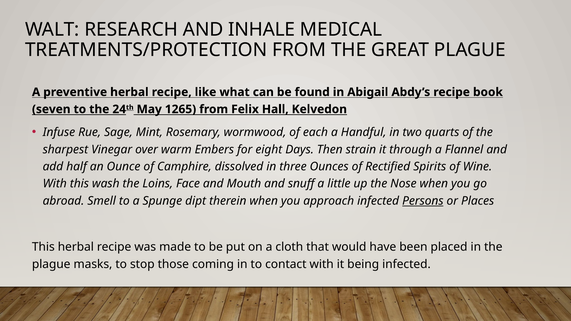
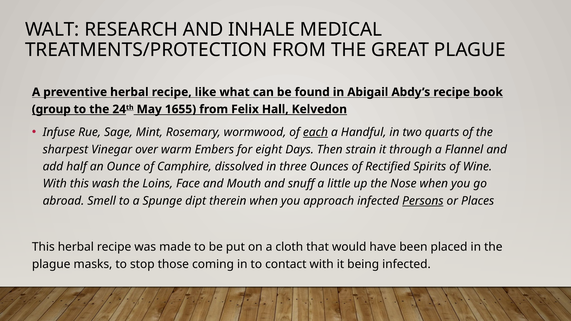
seven: seven -> group (51, 109)
1265: 1265 -> 1655 (181, 109)
each underline: none -> present (315, 132)
